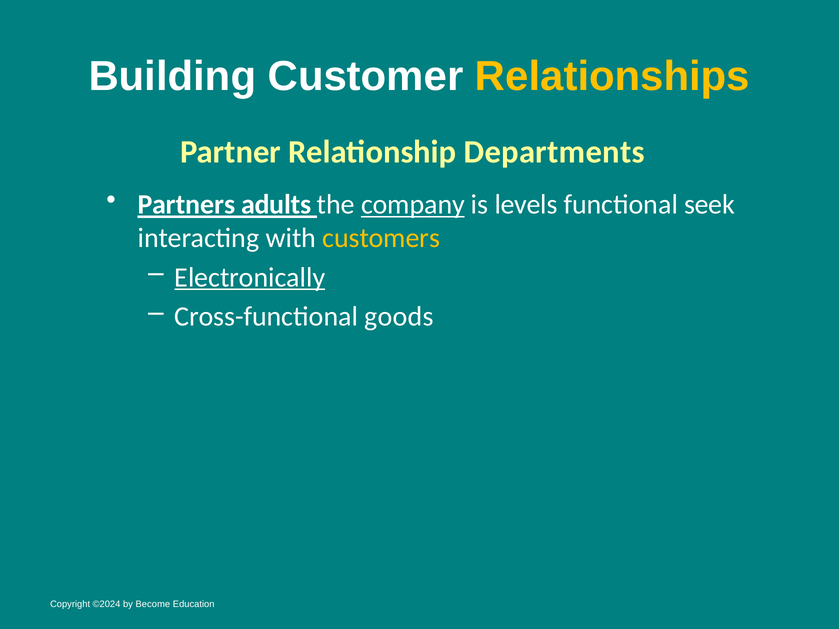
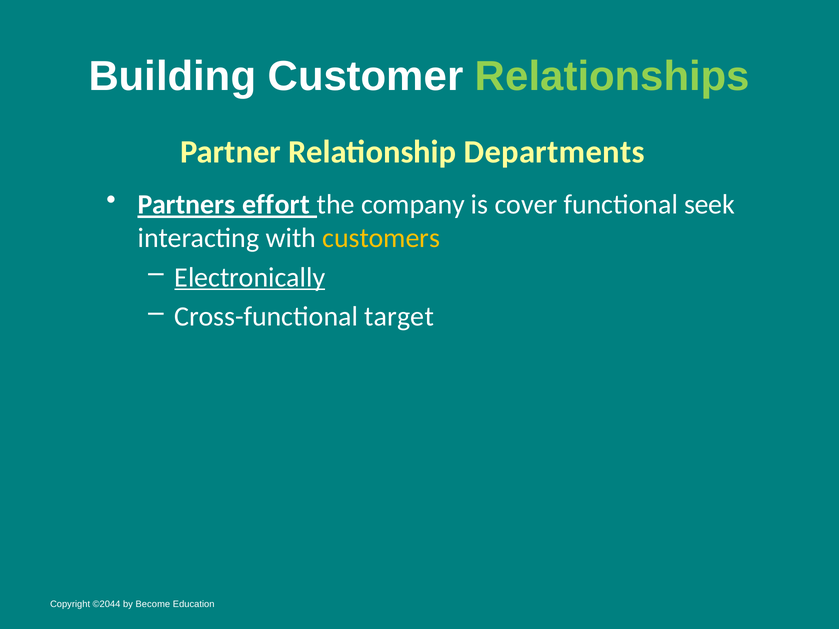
Relationships colour: yellow -> light green (612, 76)
adults: adults -> effort (276, 205)
company underline: present -> none (413, 205)
levels: levels -> cover (526, 205)
goods: goods -> target (399, 317)
©2024: ©2024 -> ©2044 (107, 605)
